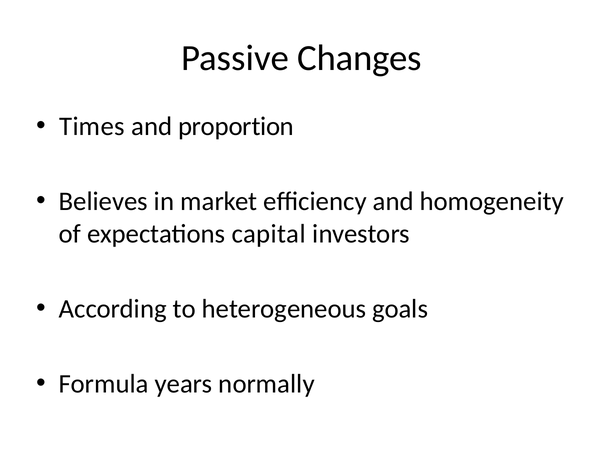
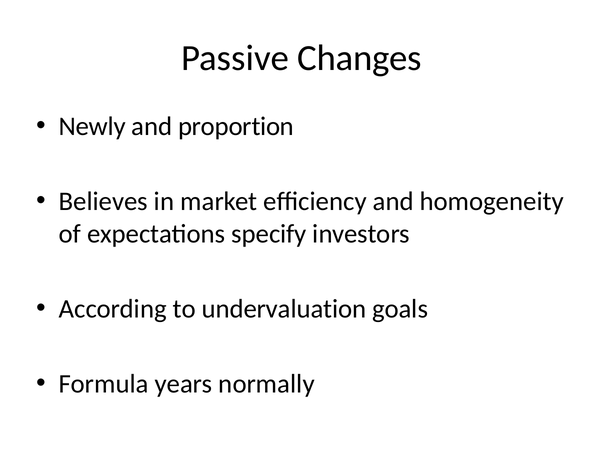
Times: Times -> Newly (92, 127)
capital: capital -> specify (269, 234)
heterogeneous: heterogeneous -> undervaluation (284, 309)
